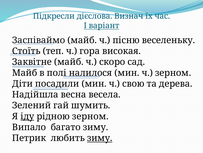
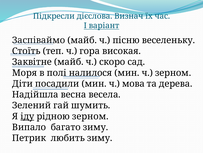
Майб: Майб -> Моря (25, 72)
свою: свою -> мова (133, 83)
зиму underline: present -> none (100, 137)
